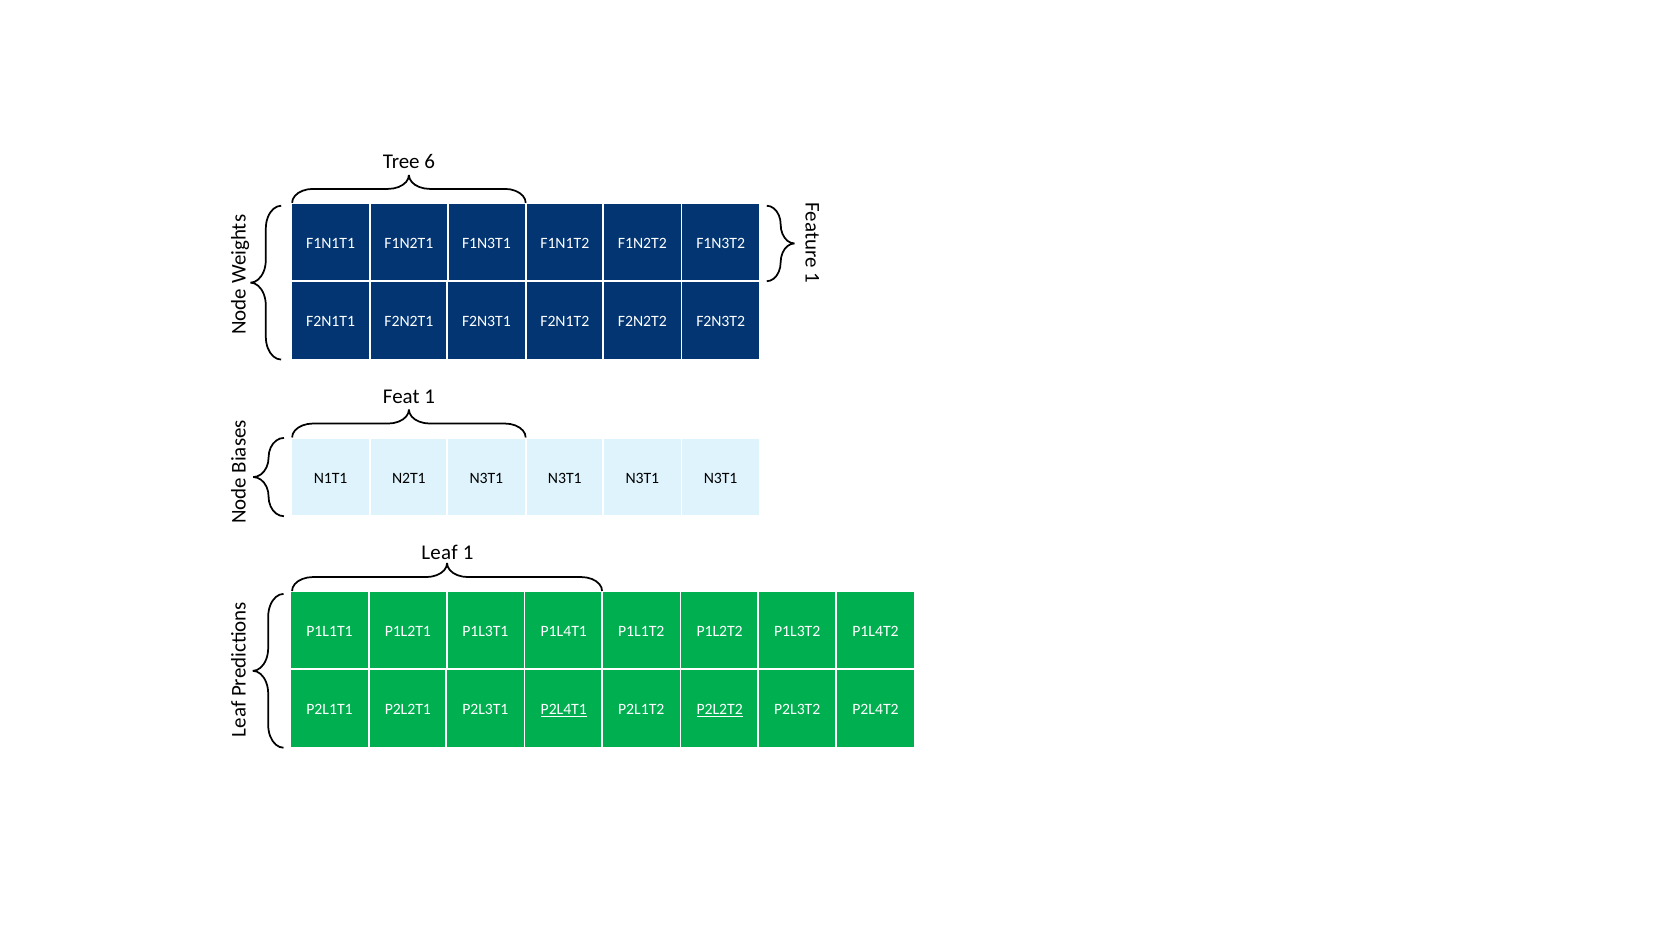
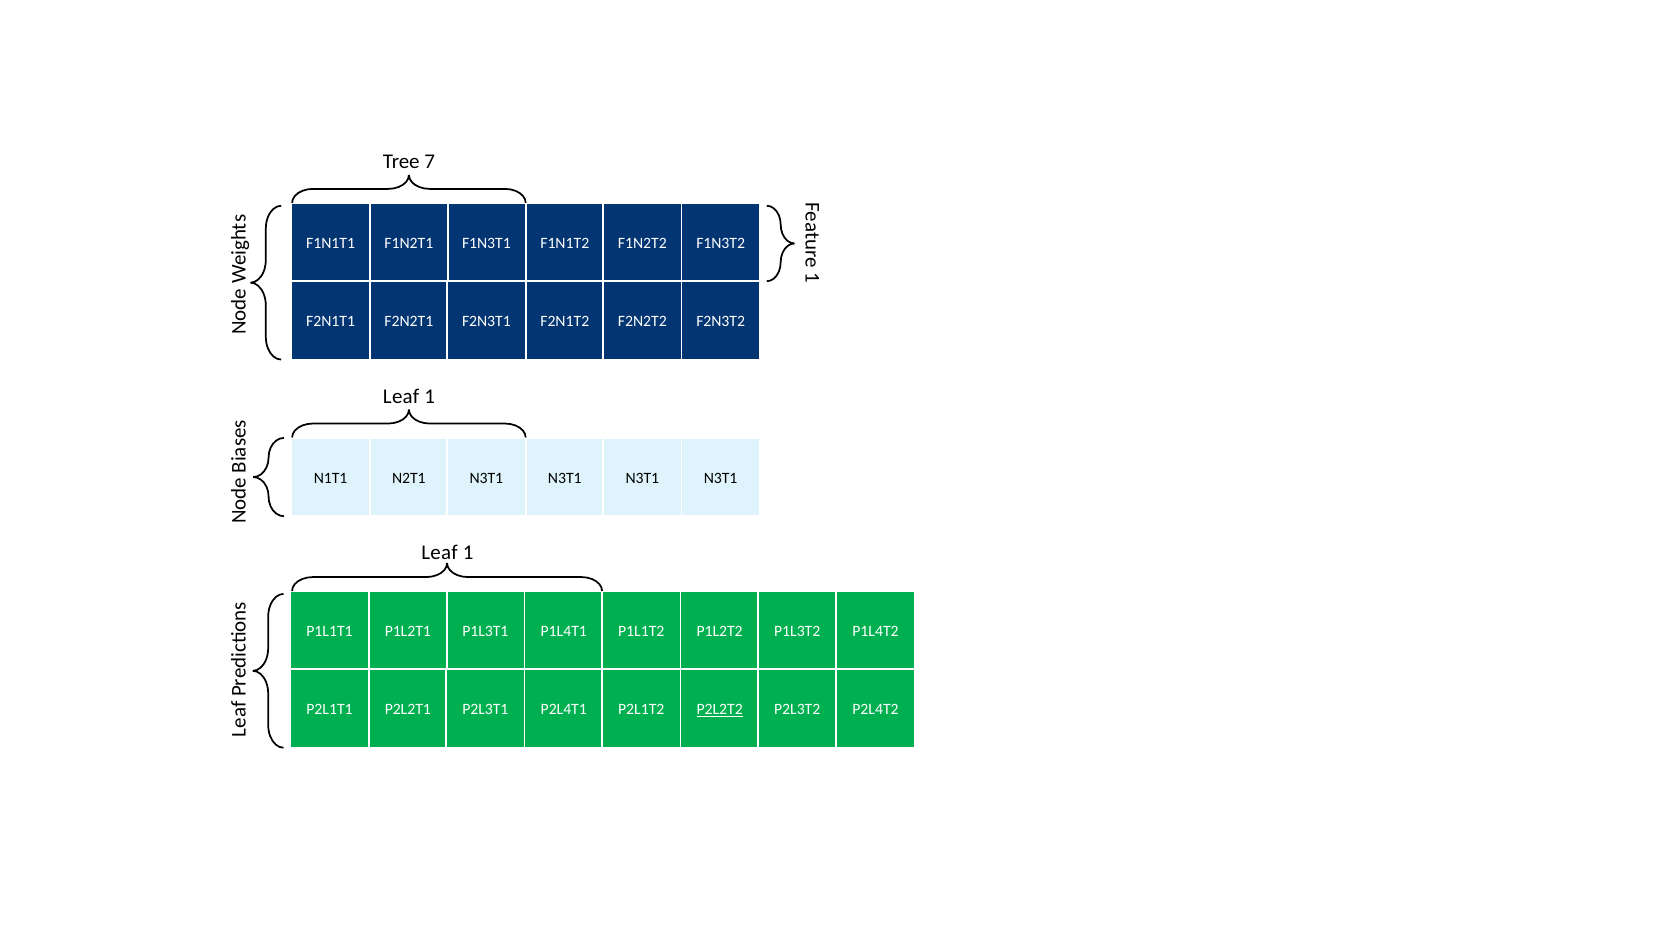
6: 6 -> 7 (430, 161)
Feat: Feat -> Leaf (401, 396)
P2L4T1 underline: present -> none (564, 710)
